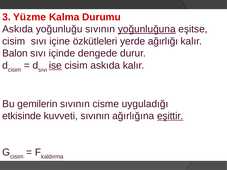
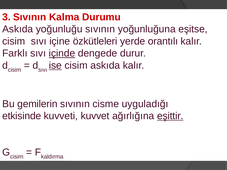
3 Yüzme: Yüzme -> Sıvının (30, 17)
yoğunluğuna underline: present -> none (147, 29)
ağırlığı: ağırlığı -> orantılı (163, 41)
Balon: Balon -> Farklı (15, 53)
içinde underline: none -> present (62, 53)
kuvveti sıvının: sıvının -> kuvvet (95, 116)
